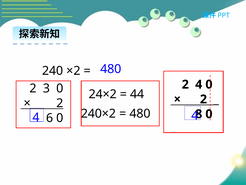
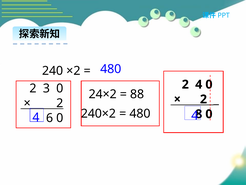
44: 44 -> 88 (137, 94)
